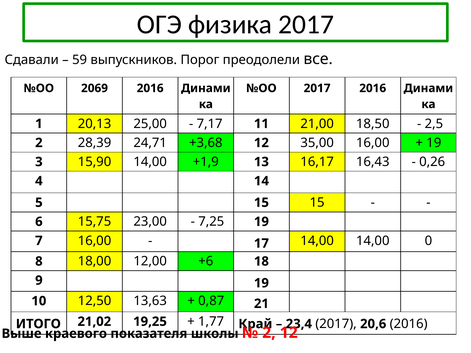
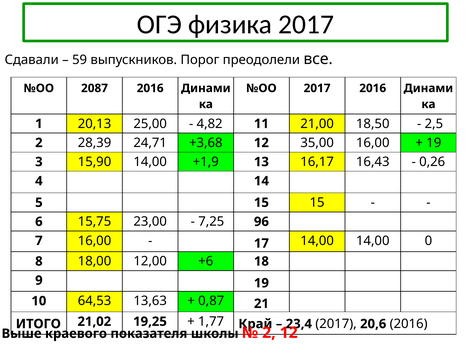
2069: 2069 -> 2087 (95, 88)
7,17: 7,17 -> 4,82 (210, 124)
7,25 19: 19 -> 96 (261, 222)
12,50: 12,50 -> 64,53 (95, 301)
